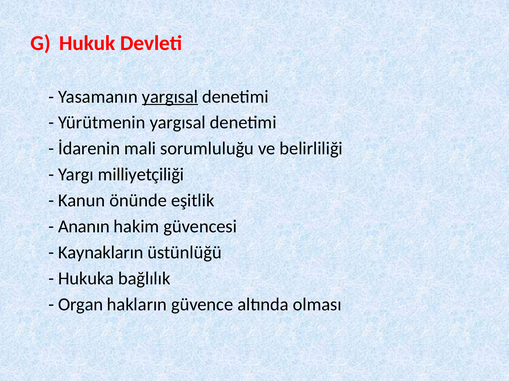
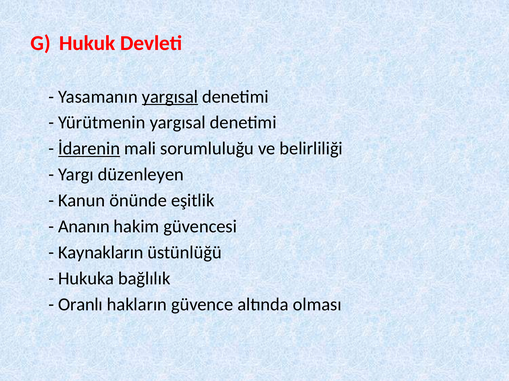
İdarenin underline: none -> present (89, 149)
milliyetçiliği: milliyetçiliği -> düzenleyen (141, 175)
Organ: Organ -> Oranlı (81, 305)
